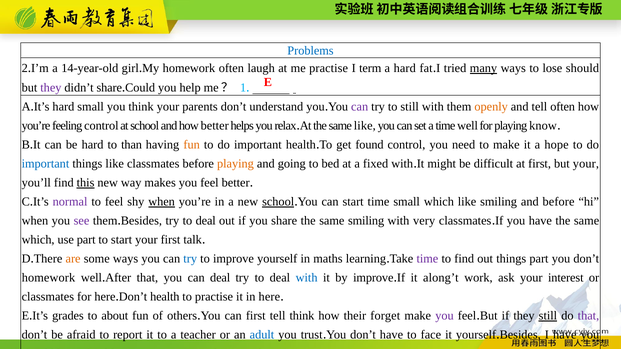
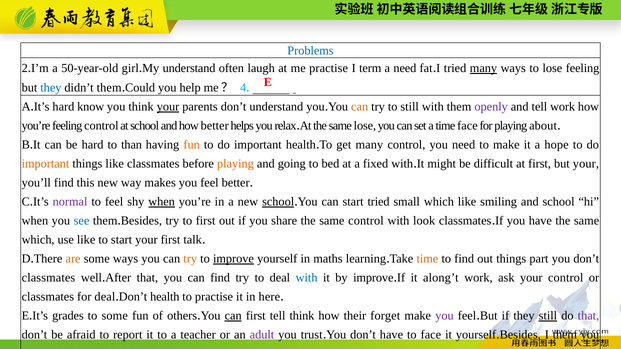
14-year-old: 14-year-old -> 50-year-old (90, 68)
homework: homework -> understand (189, 68)
a hard: hard -> need (405, 68)
lose should: should -> feeling (583, 68)
they colour: purple -> blue (51, 88)
didn’t share: share -> them (109, 88)
1: 1 -> 4 (243, 88)
hard small: small -> know (91, 107)
your underline: none -> present (168, 107)
can colour: purple -> orange (360, 107)
openly colour: orange -> purple (491, 107)
tell often: often -> work (563, 107)
same like: like -> lose (365, 126)
time well: well -> face (467, 126)
playing know: know -> about (543, 126)
get found: found -> many (369, 145)
important colour: blue -> orange (45, 164)
this underline: present -> none (86, 183)
start time: time -> tried (379, 202)
and before: before -> school (559, 202)
see colour: purple -> blue (82, 221)
deal: deal -> first (206, 221)
same smiling: smiling -> control (366, 221)
very: very -> look (424, 221)
use part: part -> like (86, 240)
try colour: blue -> orange (190, 259)
improve underline: none -> present (233, 259)
time colour: purple -> orange (427, 259)
homework: homework -> classmates (48, 278)
can deal: deal -> find (220, 278)
your interest: interest -> control (566, 278)
for here: here -> deal (105, 297)
to about: about -> some (115, 316)
can underline: none -> present (233, 316)
adult colour: blue -> purple (262, 335)
I have: have -> them (565, 335)
